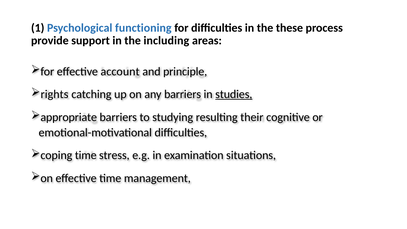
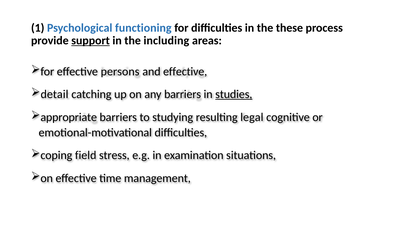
support underline: none -> present (91, 41)
account: account -> persons (120, 71)
and principle: principle -> effective (185, 71)
rights: rights -> detail (55, 94)
their: their -> legal (252, 117)
coping time: time -> field (86, 155)
